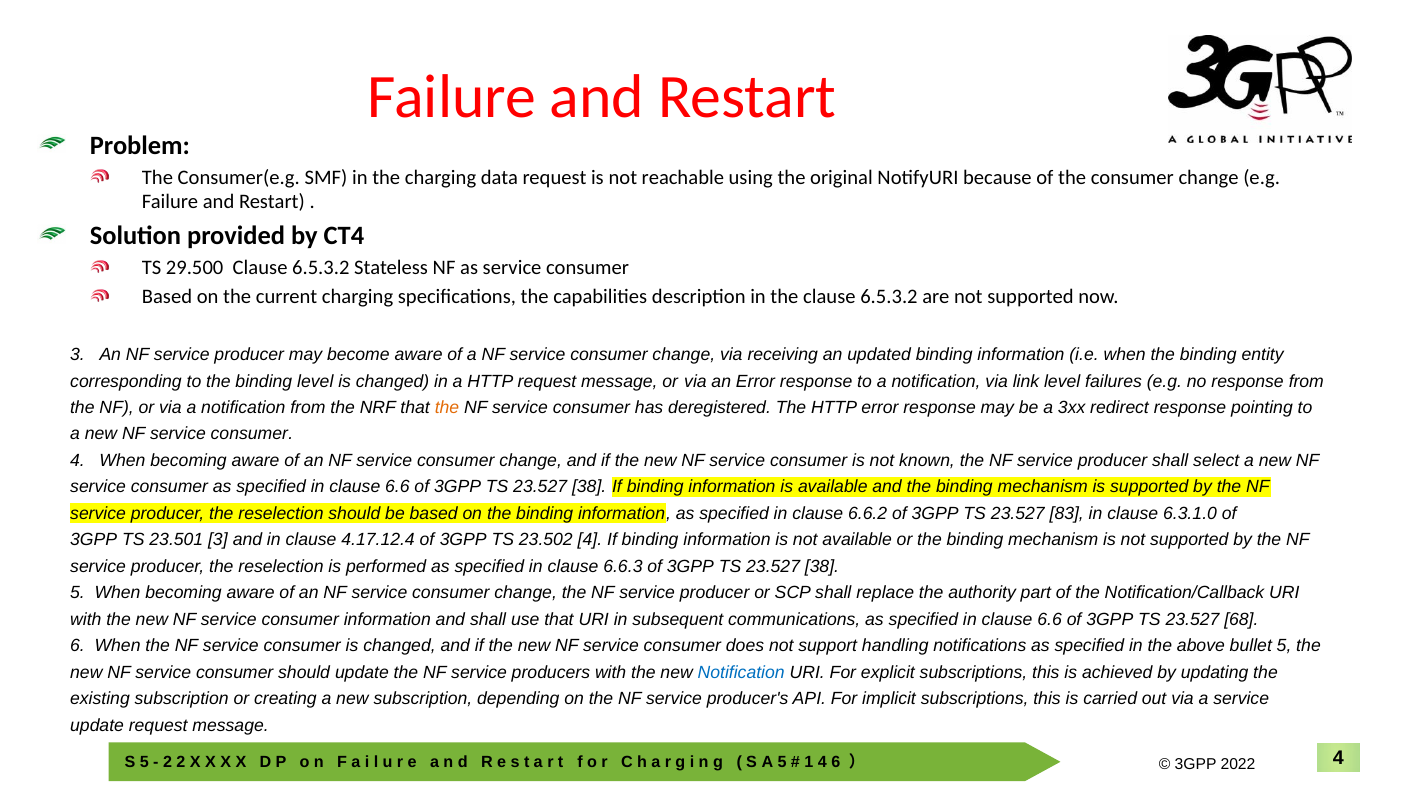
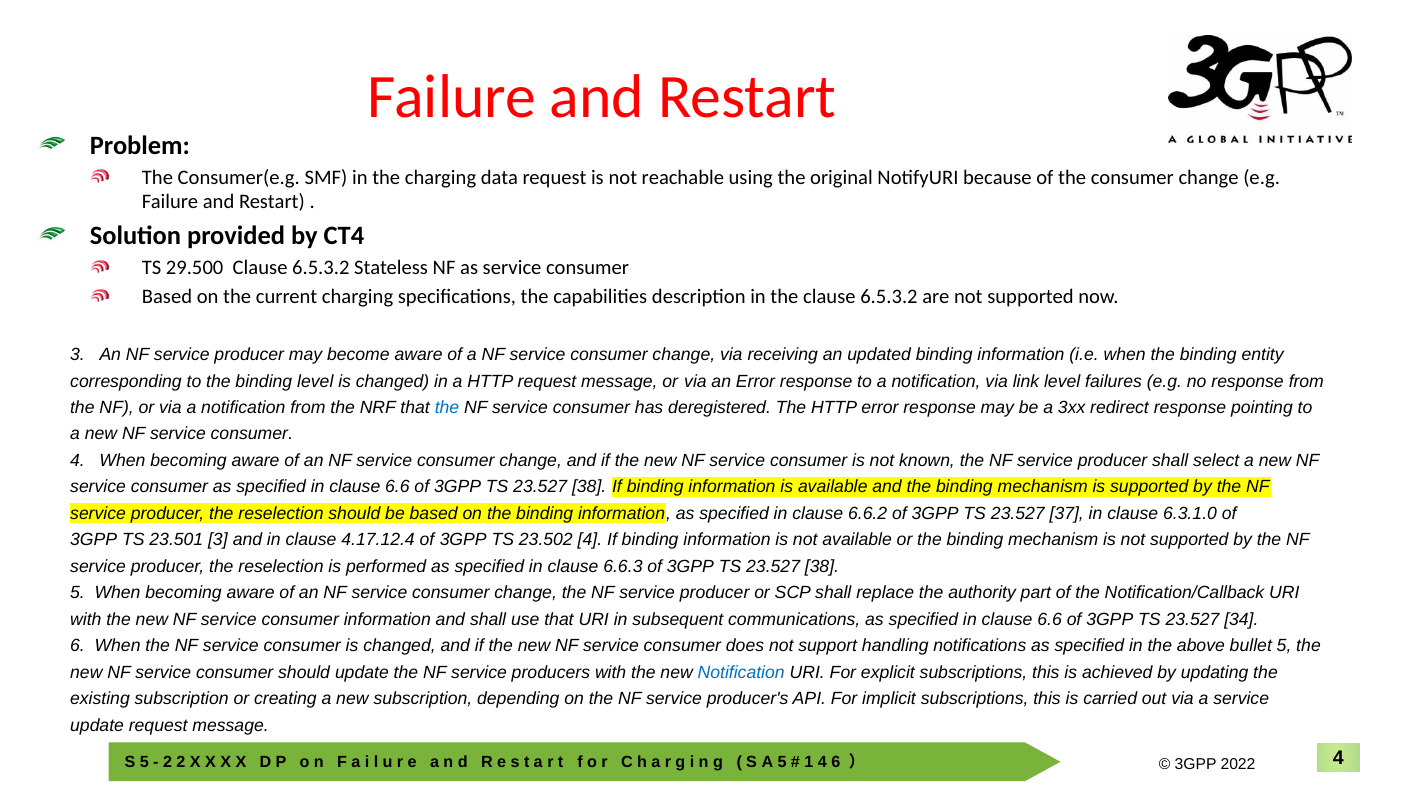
the colour: orange -> blue (447, 408)
83: 83 -> 37 (1067, 513)
68: 68 -> 34 (1241, 619)
